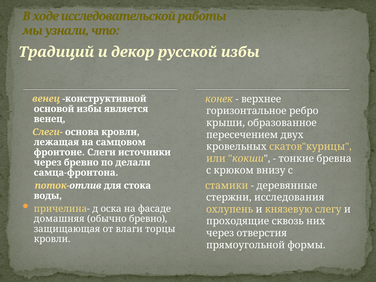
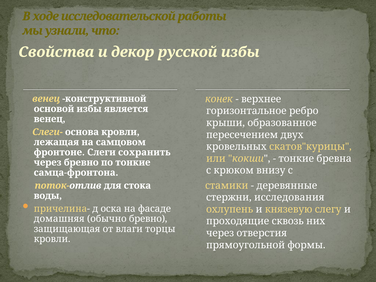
Традиций: Традиций -> Свойства (56, 52)
источники: источники -> сохранить (144, 152)
по делали: делали -> тонкие (133, 162)
